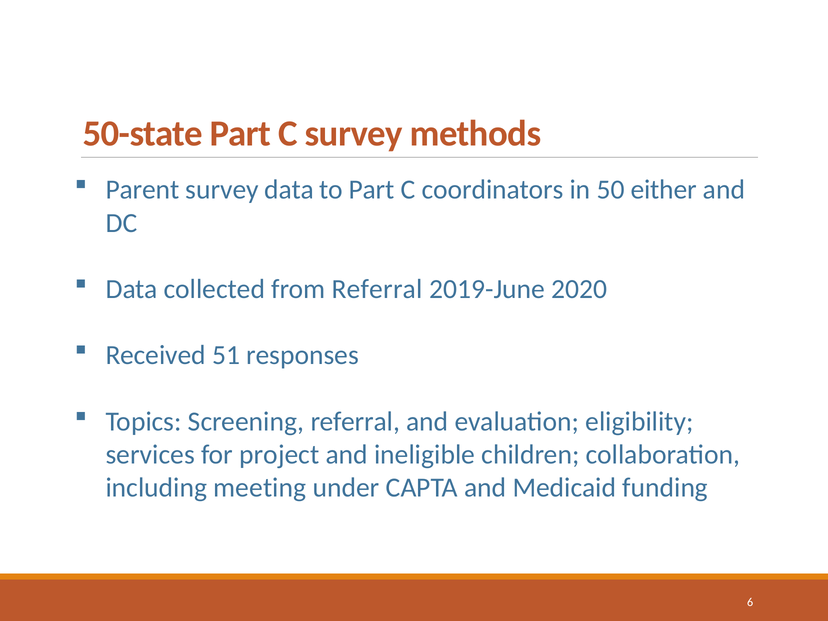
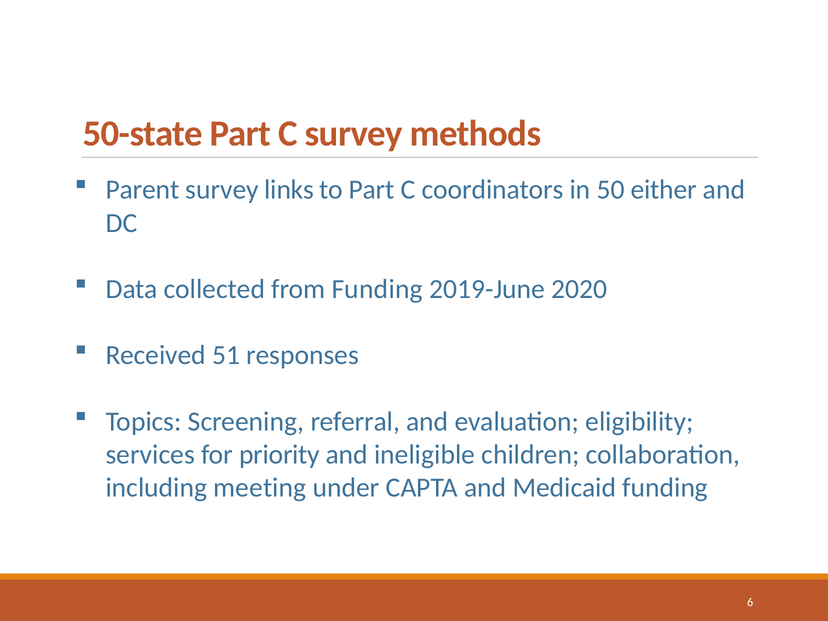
survey data: data -> links (289, 190)
from Referral: Referral -> Funding (377, 289)
project: project -> priority (280, 455)
